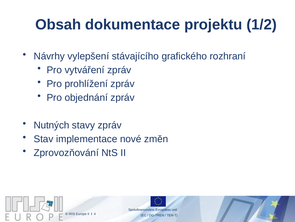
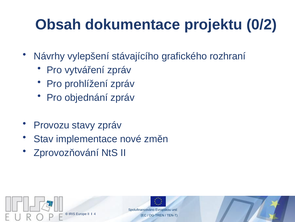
1/2: 1/2 -> 0/2 (262, 25)
Nutných: Nutných -> Provozu (52, 125)
